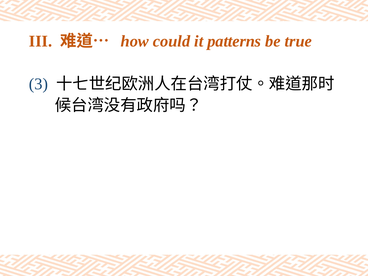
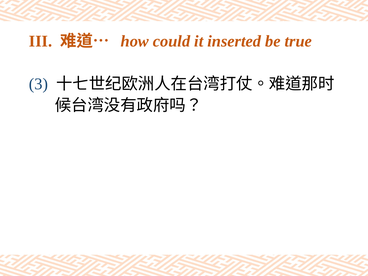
patterns: patterns -> inserted (234, 41)
